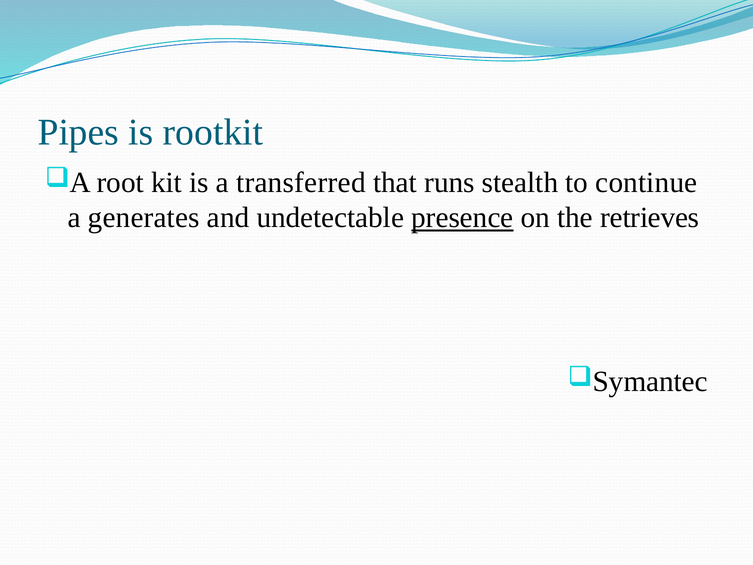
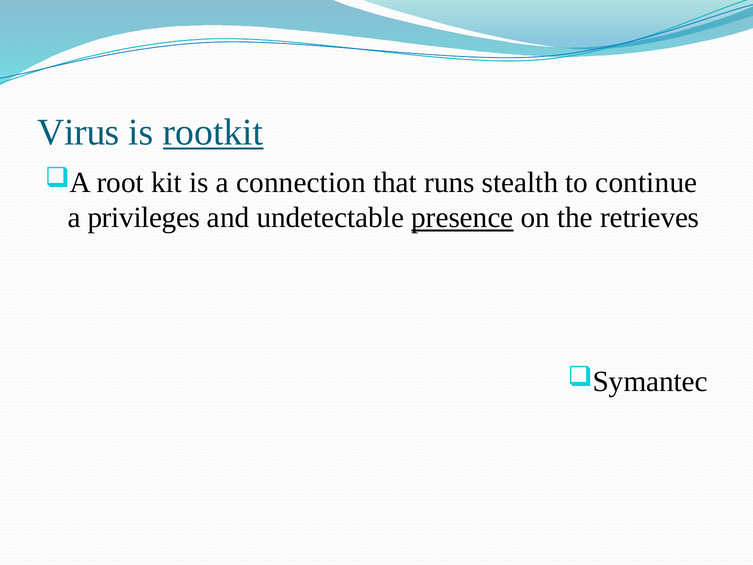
Pipes: Pipes -> Virus (79, 132)
rootkit underline: none -> present (213, 132)
transferred: transferred -> connection (301, 183)
generates: generates -> privileges (144, 218)
